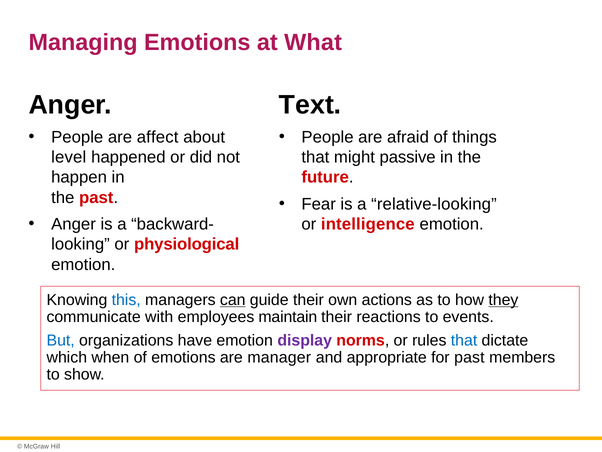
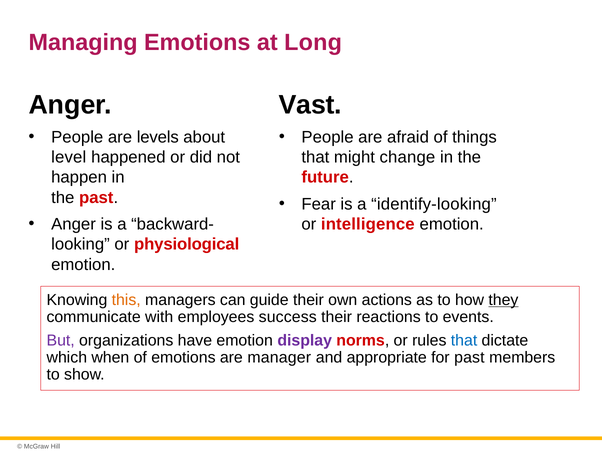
What: What -> Long (313, 42)
Text: Text -> Vast (310, 105)
affect: affect -> levels (158, 137)
passive: passive -> change (407, 157)
relative-looking: relative-looking -> identify-looking (434, 204)
this colour: blue -> orange (126, 300)
can underline: present -> none (233, 300)
maintain: maintain -> success (288, 317)
But colour: blue -> purple (61, 340)
